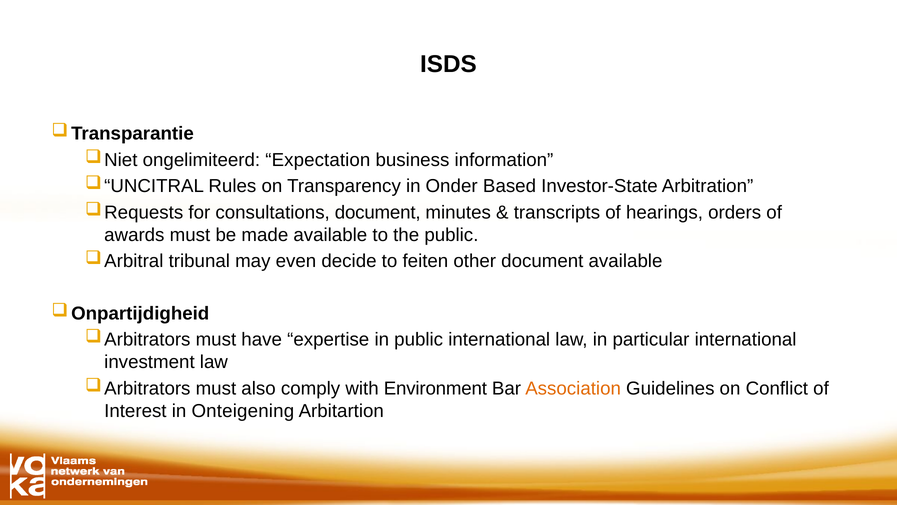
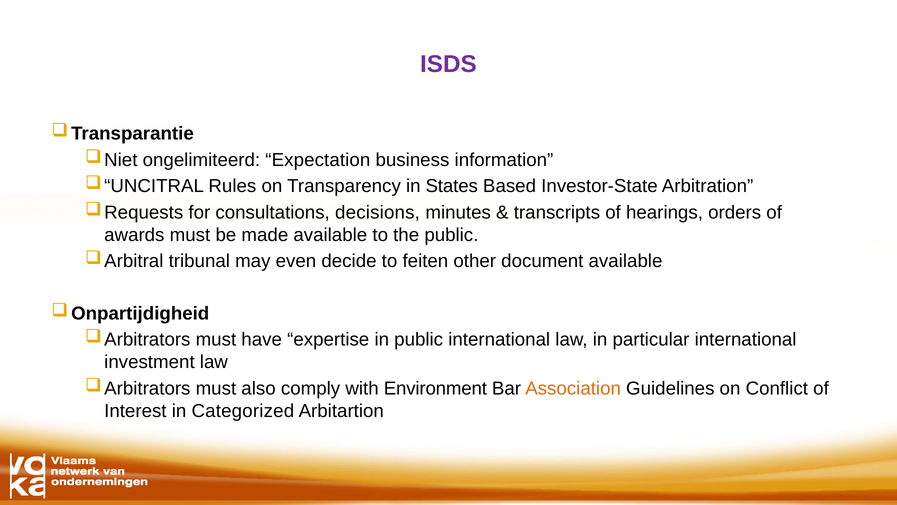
ISDS colour: black -> purple (448, 64)
Onder: Onder -> States (452, 186)
consultations document: document -> decisions (377, 212)
Onteigening: Onteigening -> Categorized (243, 411)
